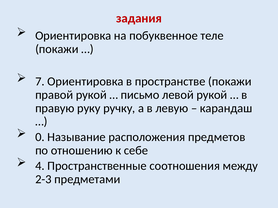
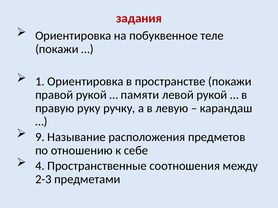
7: 7 -> 1 (40, 82)
письмо: письмо -> памяти (140, 95)
0: 0 -> 9 (40, 137)
